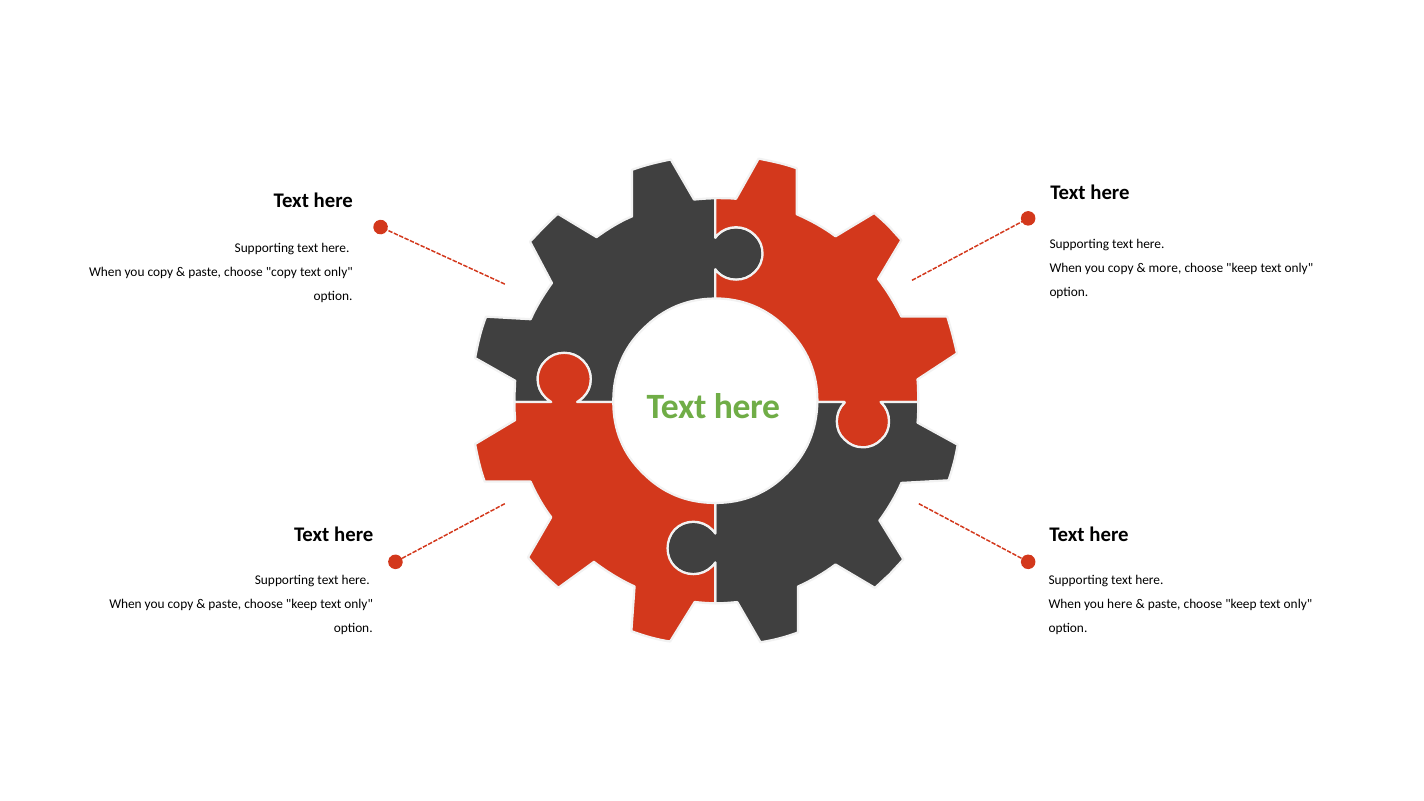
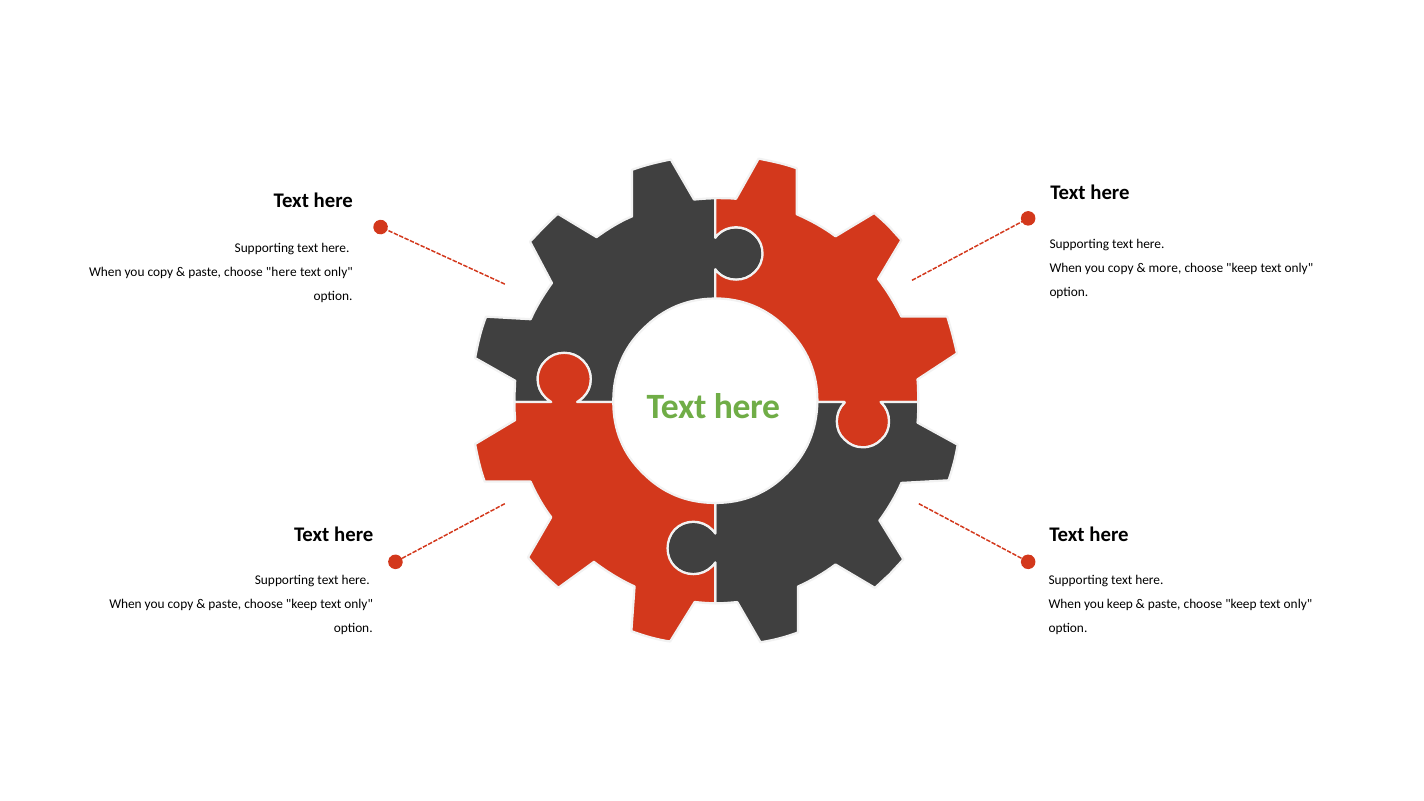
choose copy: copy -> here (281, 272)
you here: here -> keep (1120, 604)
